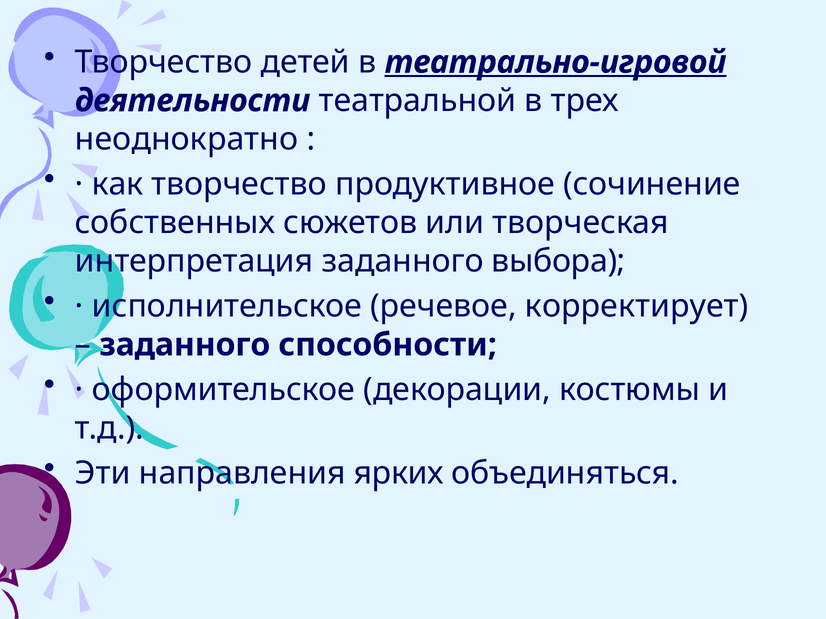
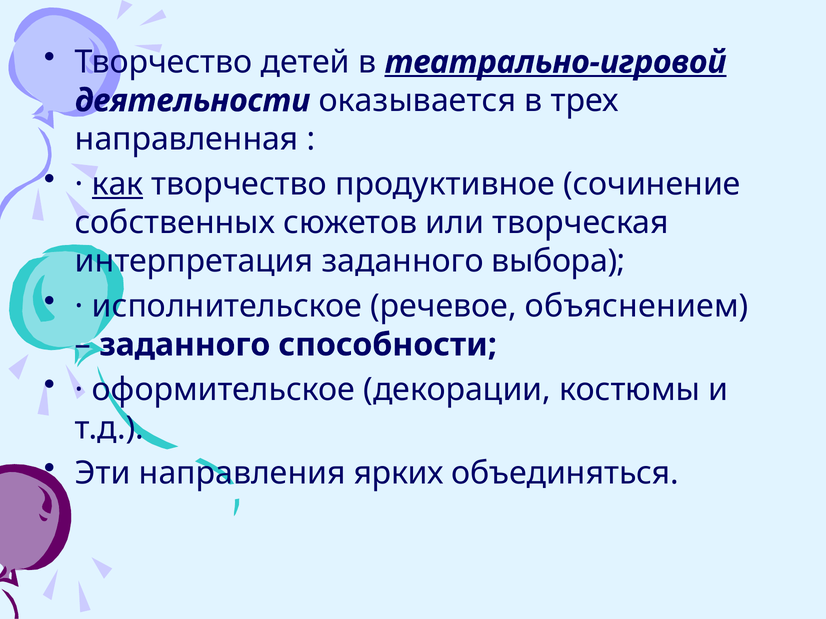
театральной: театральной -> оказывается (417, 101)
неоднократно: неоднократно -> направленная (187, 139)
как underline: none -> present (118, 184)
корректирует: корректирует -> объяснением (637, 306)
